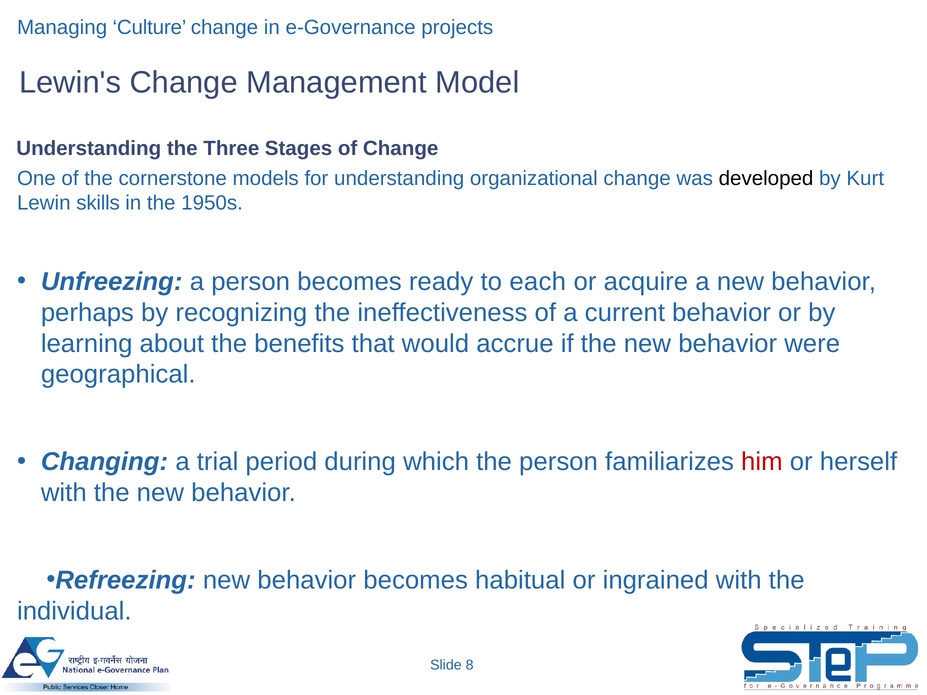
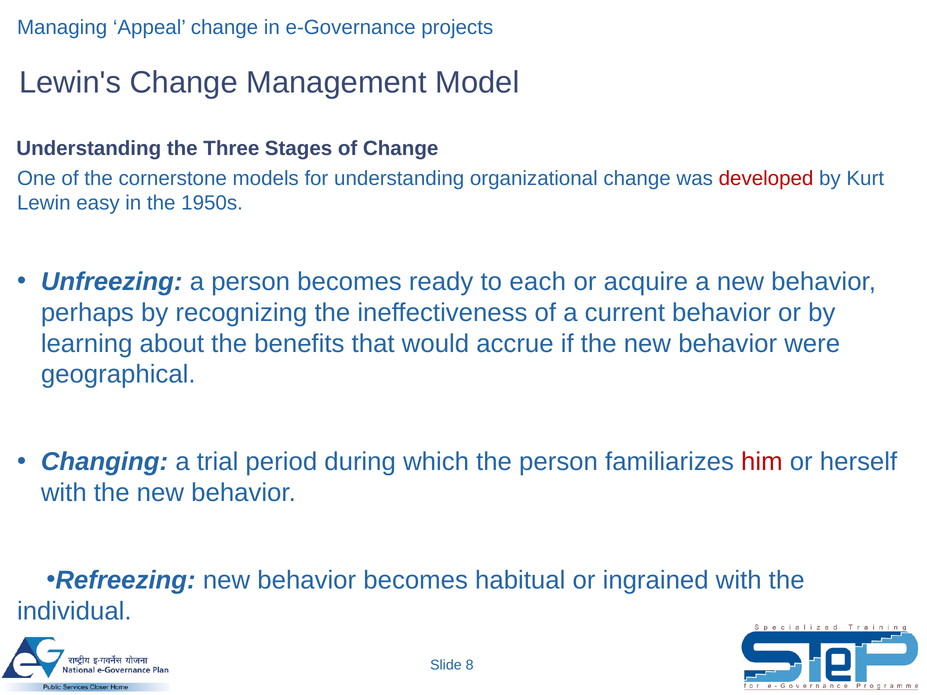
Culture: Culture -> Appeal (149, 27)
developed colour: black -> red (766, 178)
skills: skills -> easy (98, 203)
